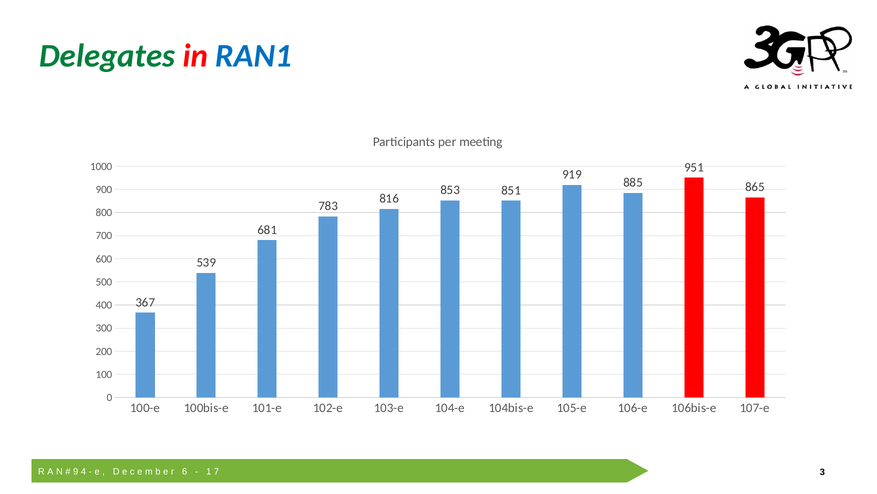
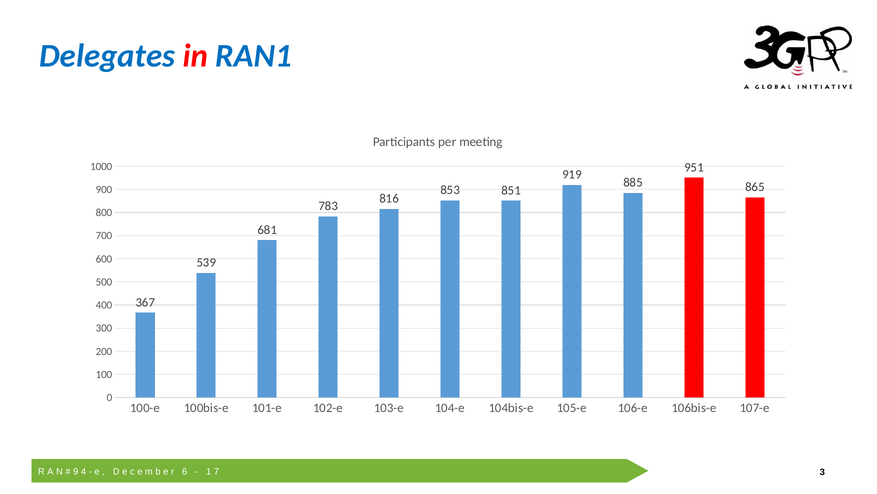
Delegates colour: green -> blue (107, 56)
